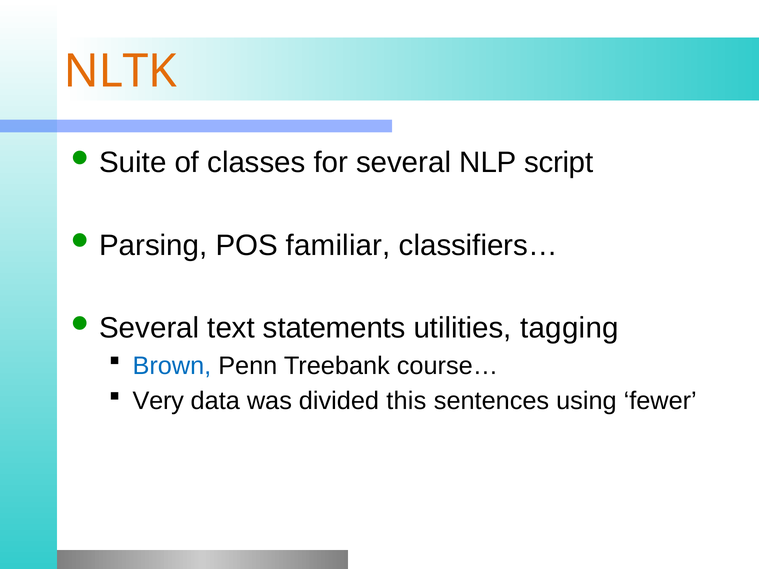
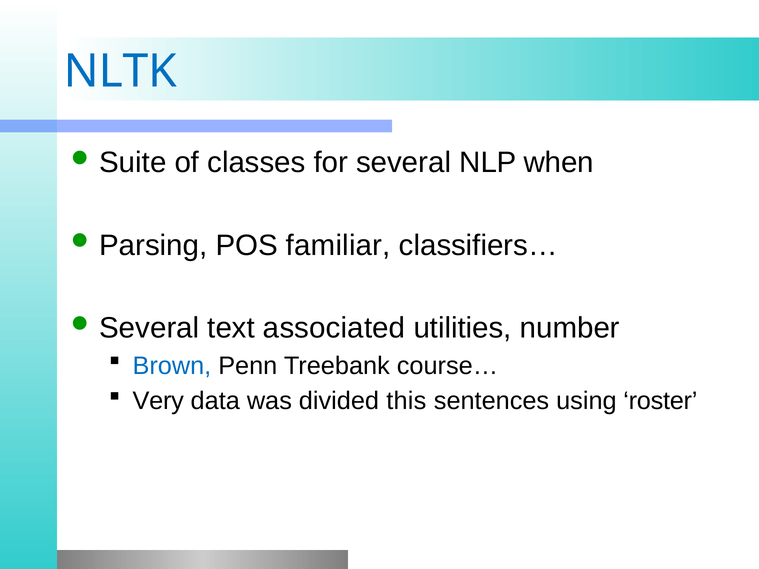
NLTK colour: orange -> blue (120, 71)
script: script -> when (559, 163)
statements: statements -> associated (334, 328)
tagging: tagging -> number (570, 328)
fewer: fewer -> roster (660, 401)
